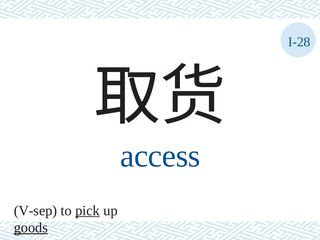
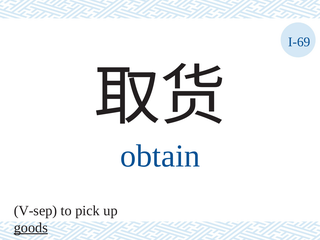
I-28: I-28 -> I-69 (299, 42)
access: access -> obtain (160, 156)
pick underline: present -> none (88, 211)
